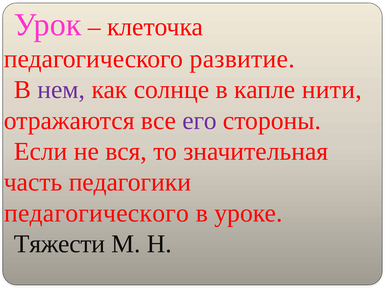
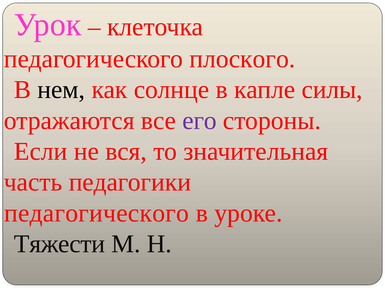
развитие: развитие -> плоского (242, 59)
нем colour: purple -> black (61, 90)
нити: нити -> силы (332, 90)
